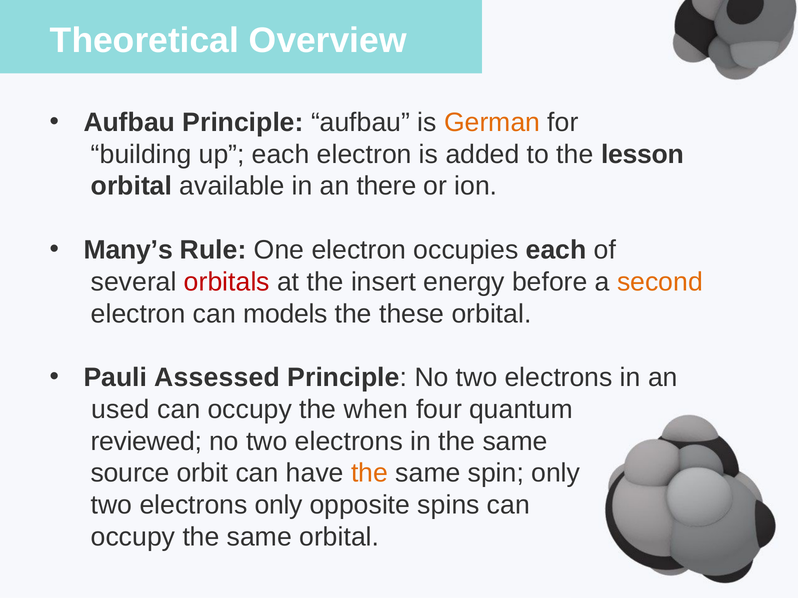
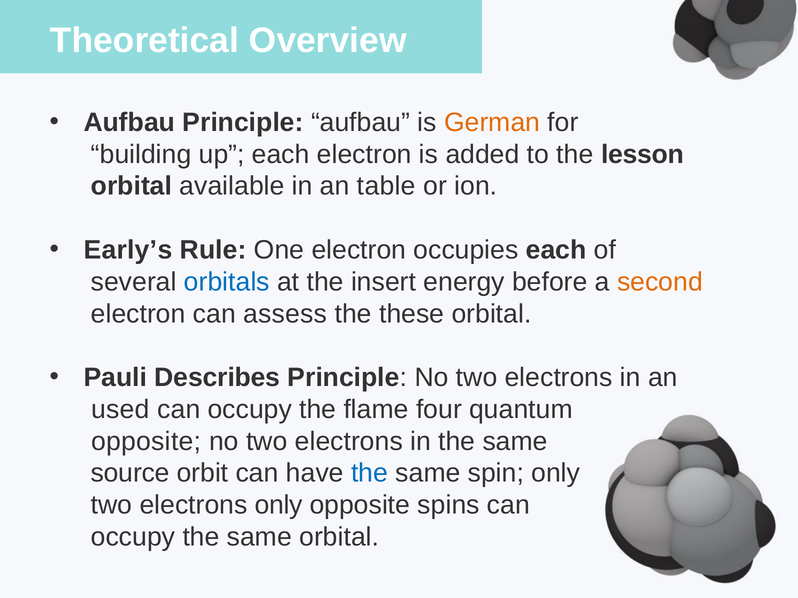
there: there -> table (386, 186)
Many’s: Many’s -> Early’s (128, 250)
orbitals colour: red -> blue (227, 282)
models: models -> assess (285, 314)
Assessed: Assessed -> Describes (217, 378)
when: when -> flame (376, 410)
reviewed: reviewed -> opposite (146, 442)
the colour: orange -> blue (370, 474)
